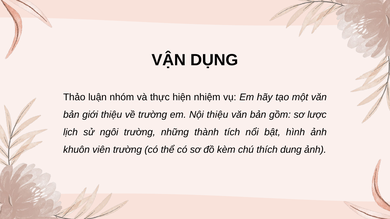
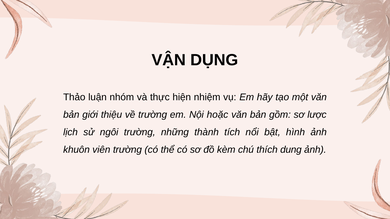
Nội thiệu: thiệu -> hoặc (218, 115)
